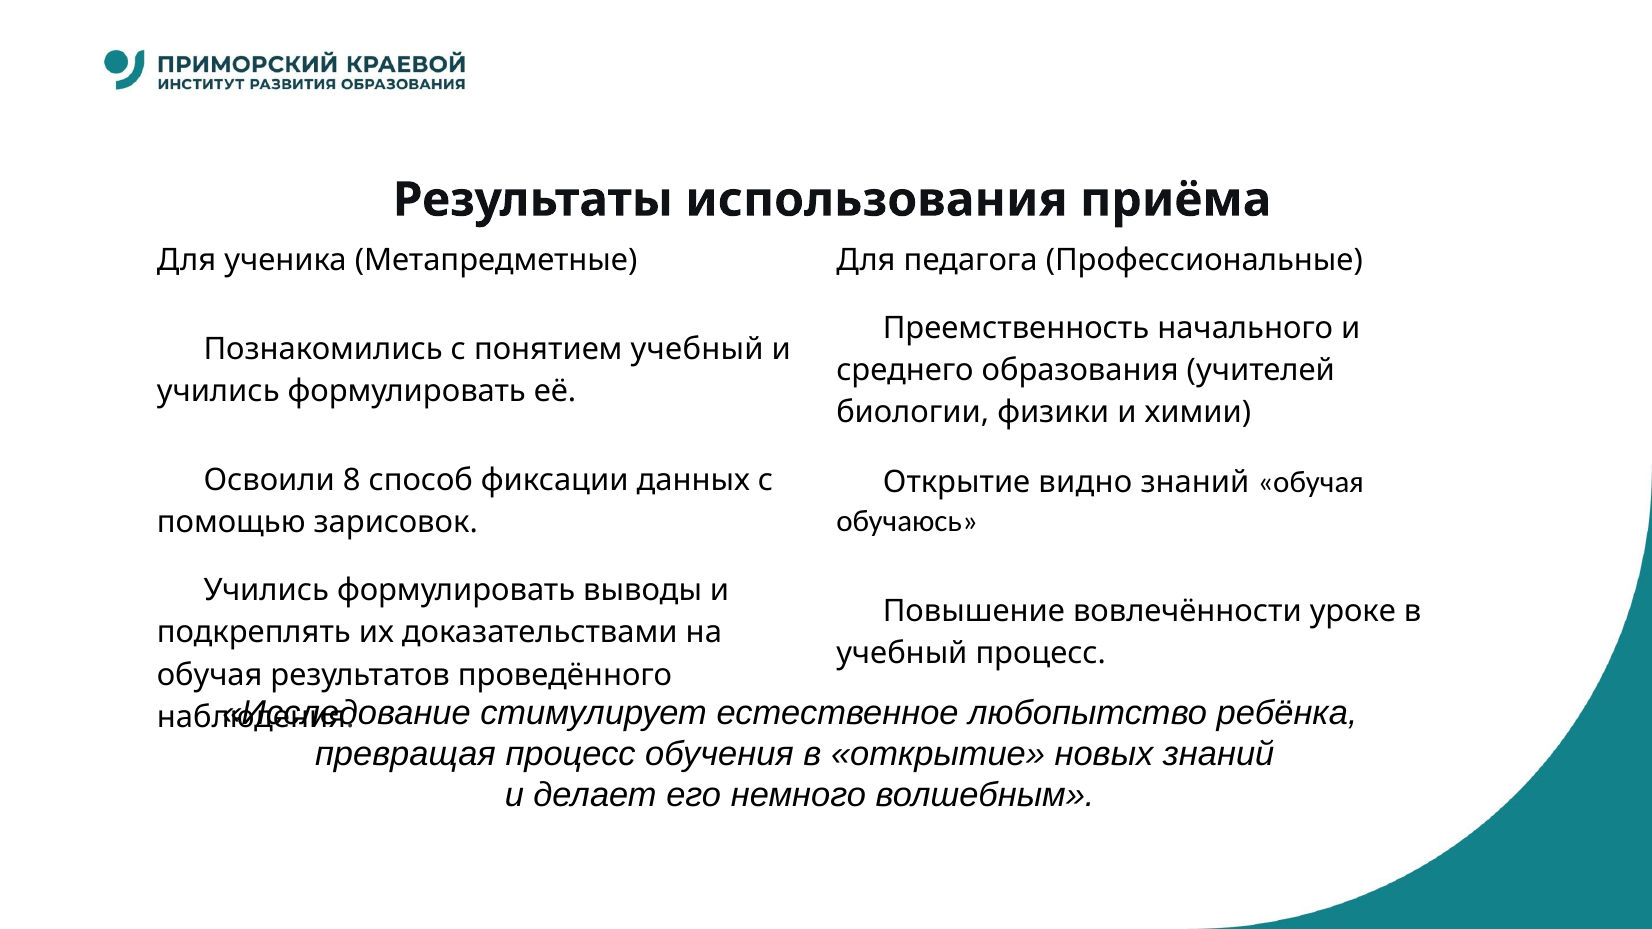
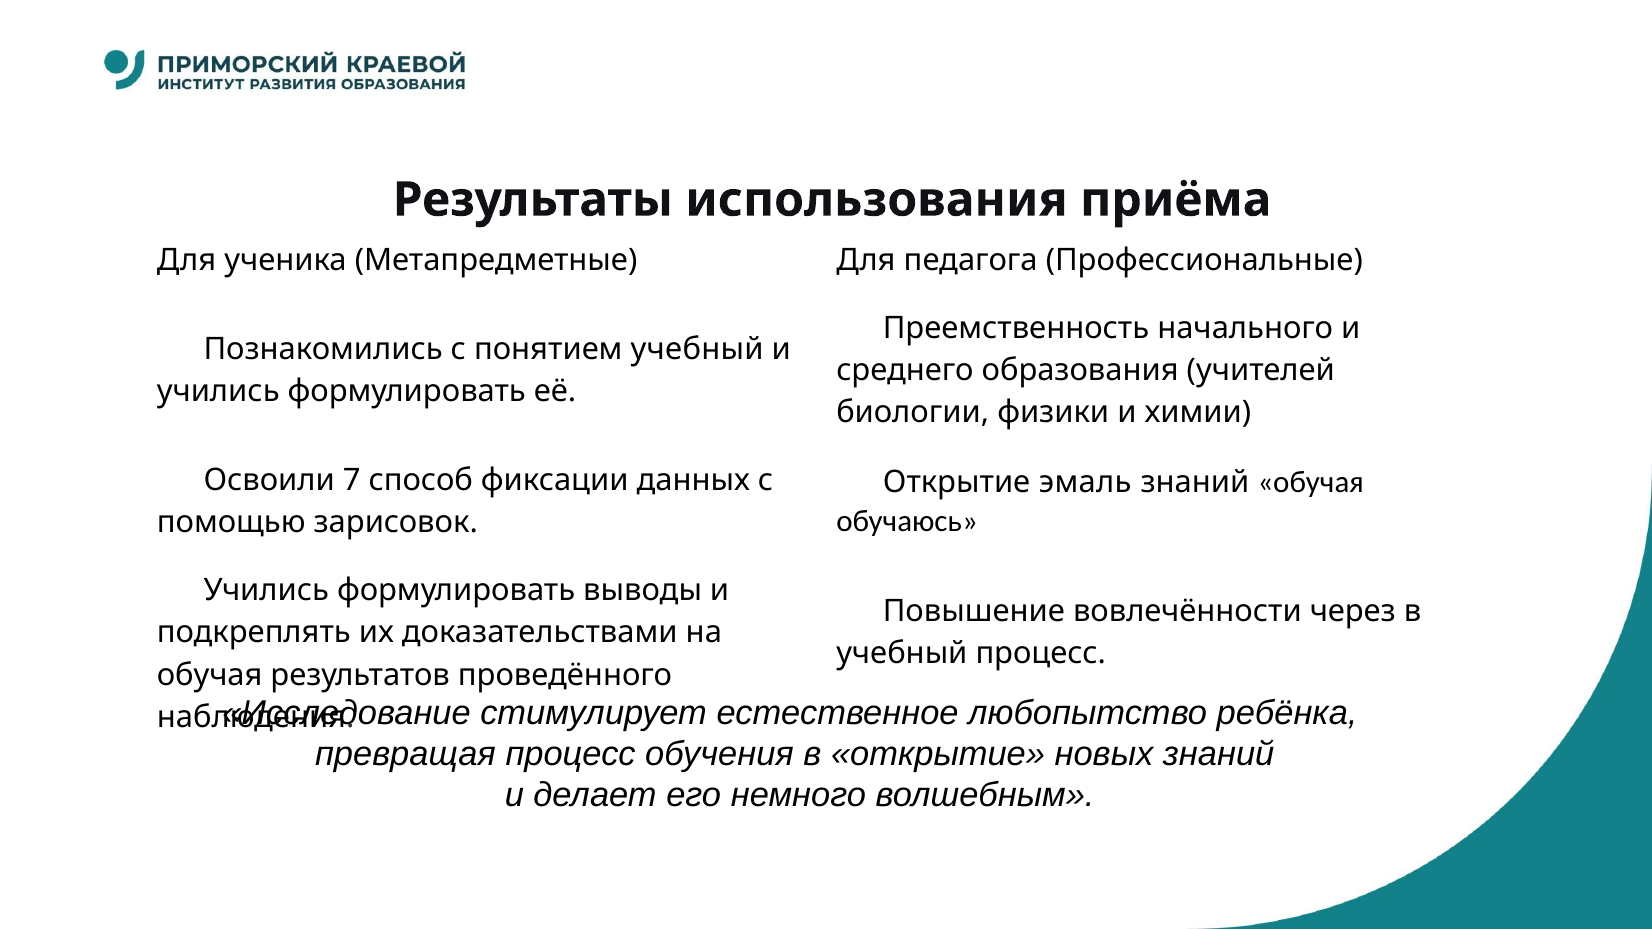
8: 8 -> 7 (352, 481)
видно: видно -> эмаль (1085, 483)
уроке: уроке -> через (1353, 612)
